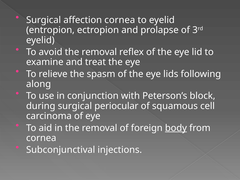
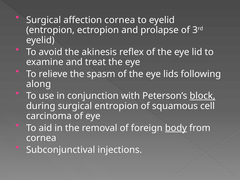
avoid the removal: removal -> akinesis (99, 52)
block underline: none -> present (203, 96)
surgical periocular: periocular -> entropion (116, 106)
